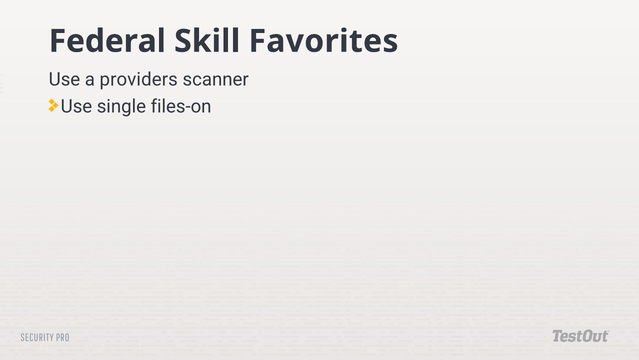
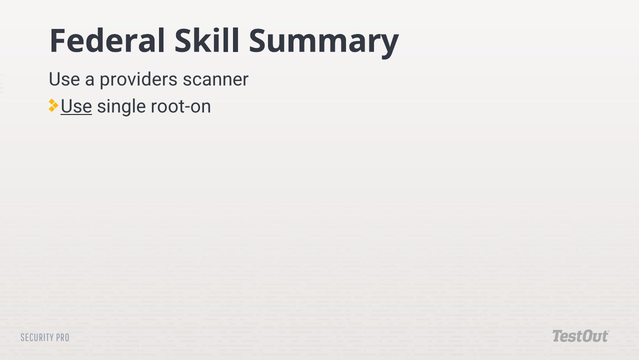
Favorites: Favorites -> Summary (324, 41)
Use underline: none -> present (76, 106)
files-on: files-on -> root-on (181, 106)
